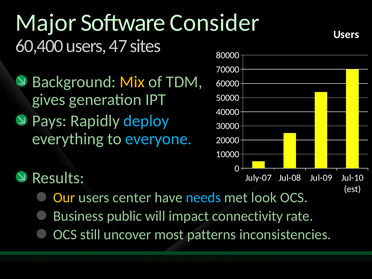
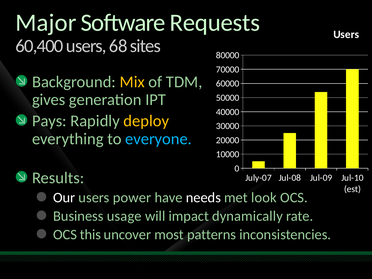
Consider: Consider -> Requests (215, 23)
47: 47 -> 68 (118, 46)
deploy colour: light blue -> yellow (146, 121)
Our colour: yellow -> white (64, 198)
center: center -> power (132, 198)
needs colour: light blue -> white (203, 198)
public: public -> usage (124, 216)
connectivity: connectivity -> dynamically (247, 216)
still: still -> this (90, 235)
